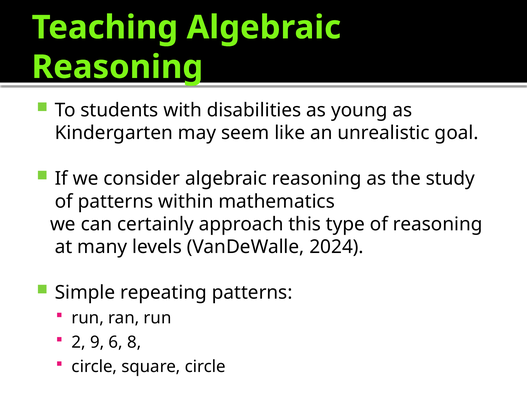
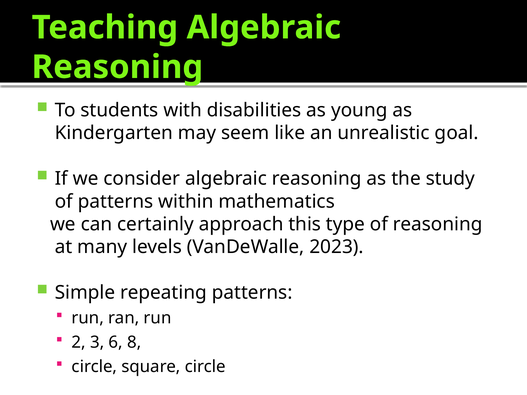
2024: 2024 -> 2023 (337, 247)
9: 9 -> 3 (97, 343)
